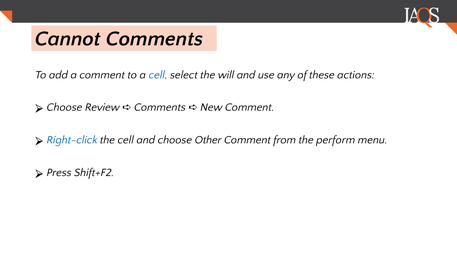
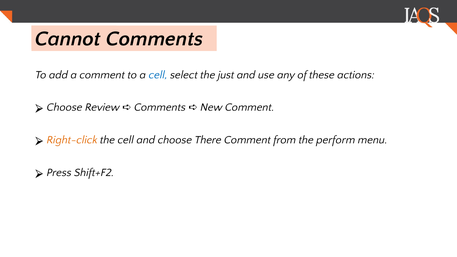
will: will -> just (226, 75)
Right-click colour: blue -> orange (72, 140)
Other: Other -> There (208, 140)
